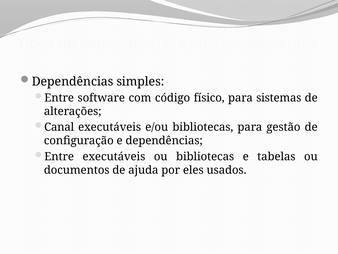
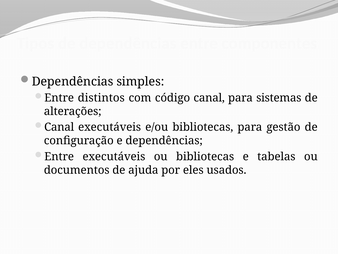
software: software -> distintos (101, 98)
código físico: físico -> canal (209, 98)
